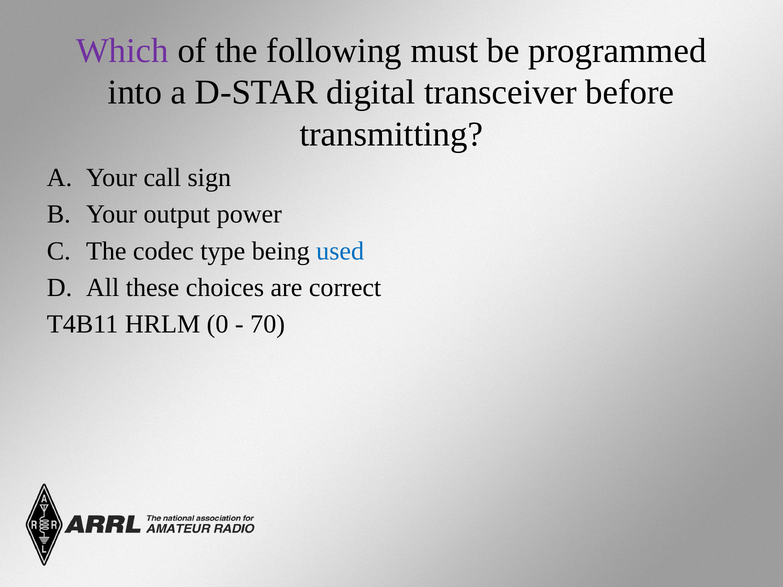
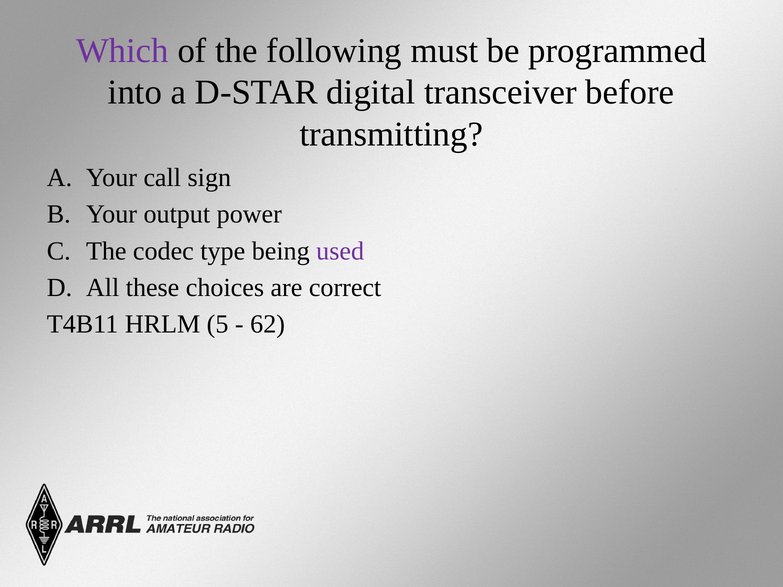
used colour: blue -> purple (340, 251)
0: 0 -> 5 (218, 324)
70: 70 -> 62 (268, 324)
